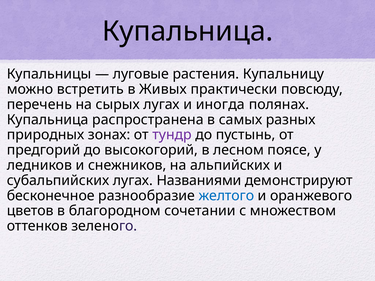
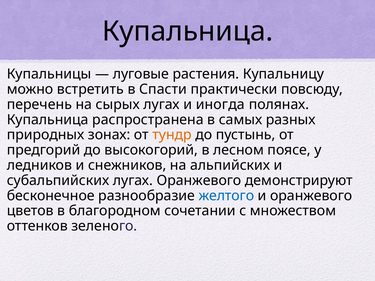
Живых: Живых -> Спасти (163, 89)
тундр colour: purple -> orange (172, 135)
лугах Названиями: Названиями -> Оранжевого (199, 181)
